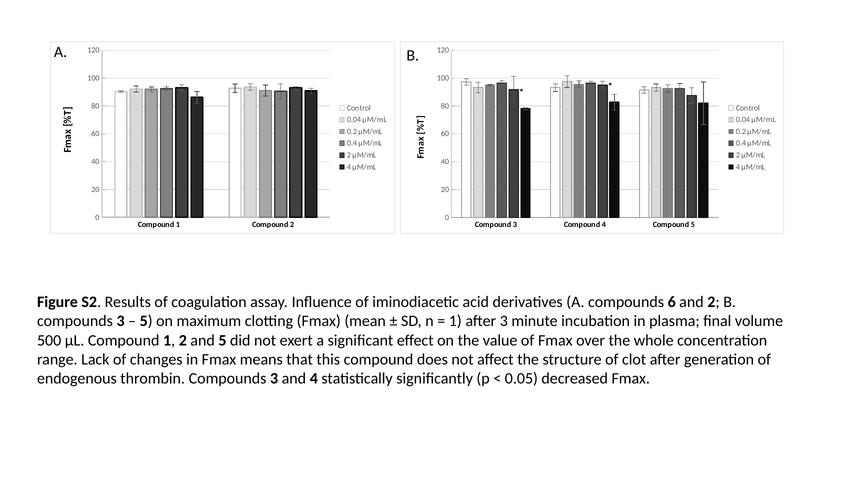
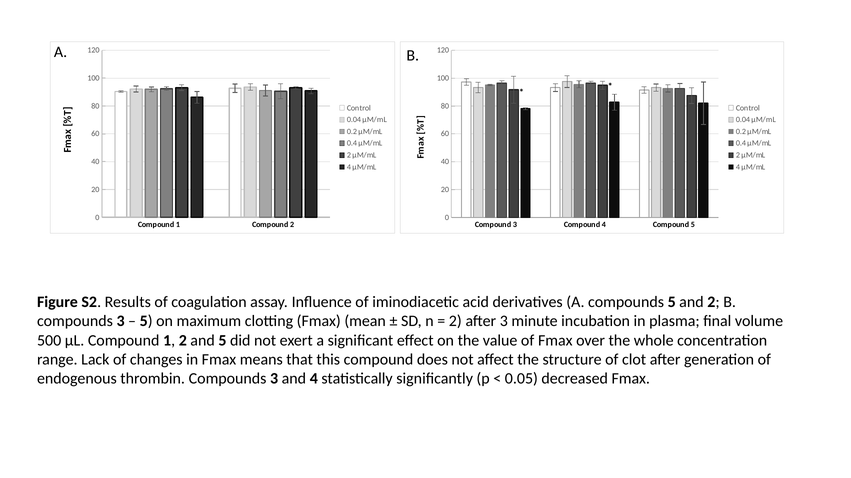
compounds 6: 6 -> 5 (672, 303)
1: 1 -> 2 (455, 322)
